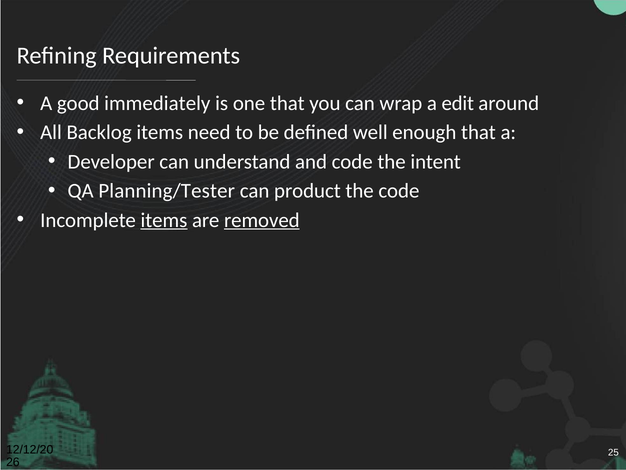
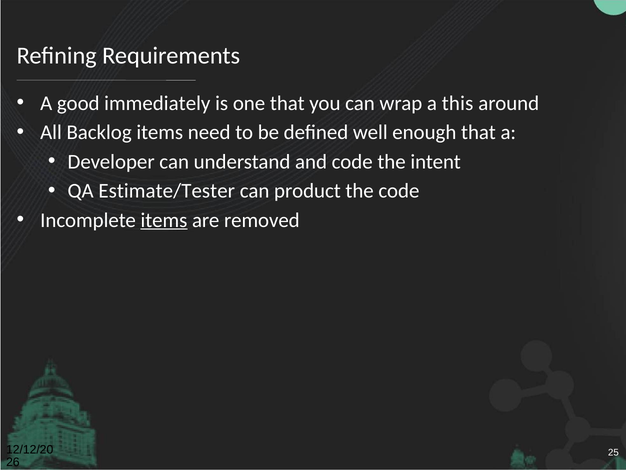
edit: edit -> this (458, 103)
Planning/Tester: Planning/Tester -> Estimate/Tester (167, 191)
removed underline: present -> none (262, 220)
